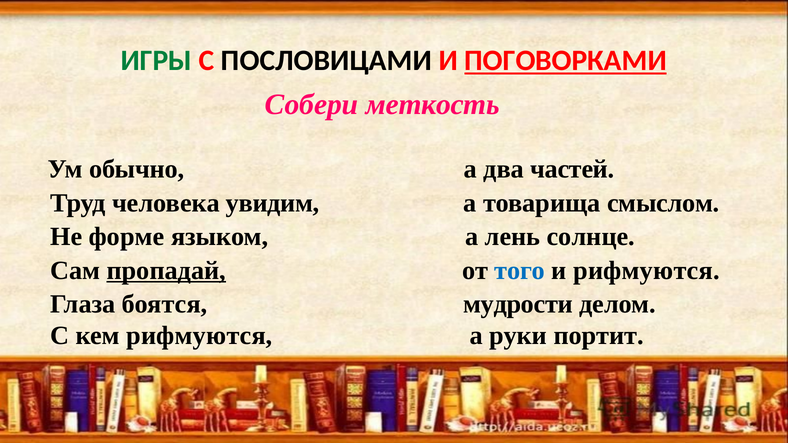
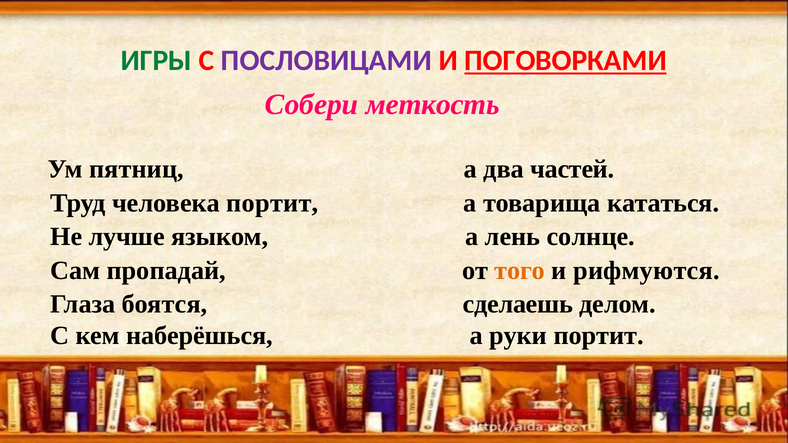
ПОСЛОВИЦАМИ colour: black -> purple (326, 61)
обычно: обычно -> пятниц (137, 169)
человека увидим: увидим -> портит (272, 203)
смыслом: смыслом -> кататься (663, 203)
форме: форме -> лучше (127, 237)
пропадай underline: present -> none (166, 271)
того colour: blue -> orange (520, 271)
мудрости: мудрости -> сделаешь (518, 304)
кем рифмуются: рифмуются -> наберёшься (200, 336)
